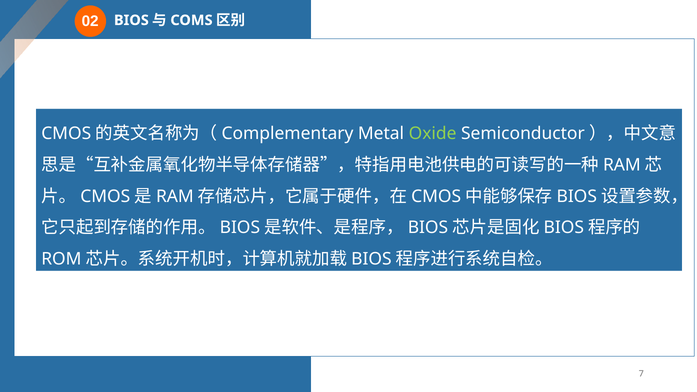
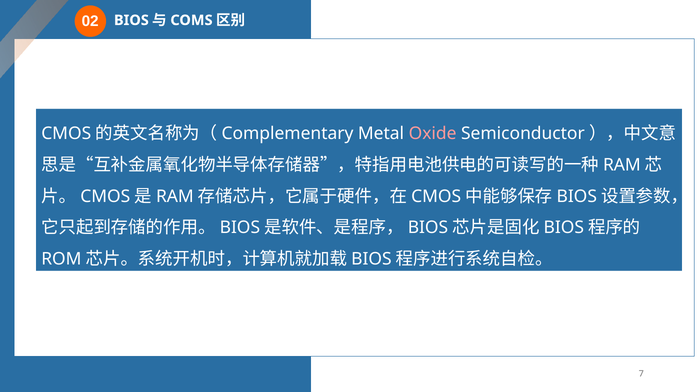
Oxide colour: light green -> pink (433, 134)
